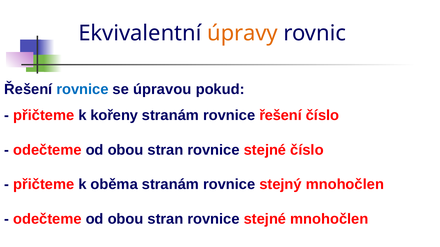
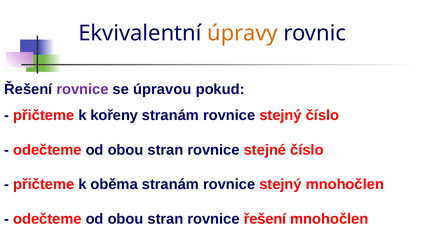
rovnice colour: blue -> purple (82, 90)
řešení: řešení -> stejný (281, 116)
stejné: stejné -> řešení (265, 219)
